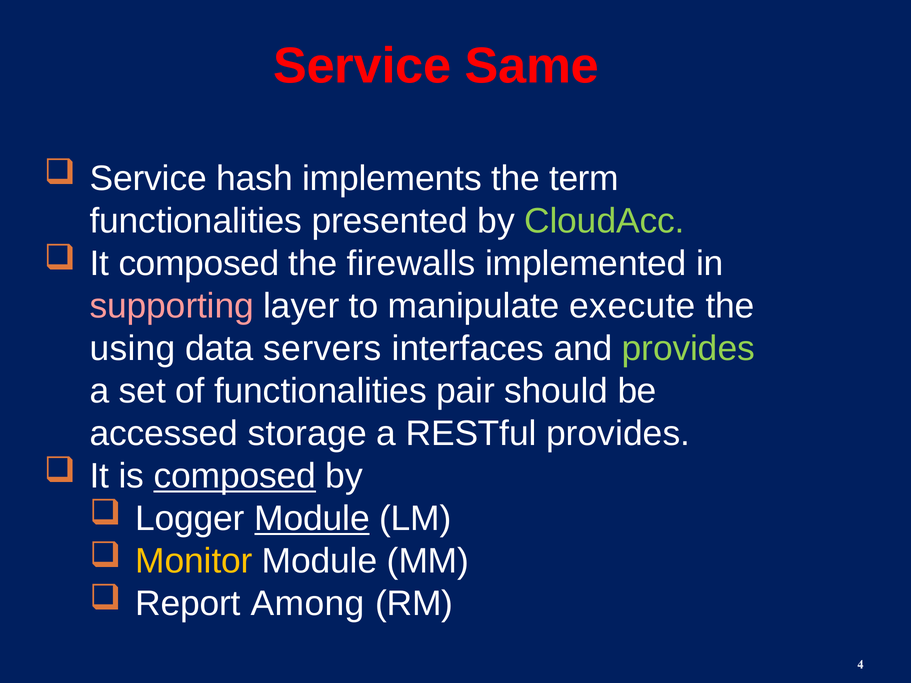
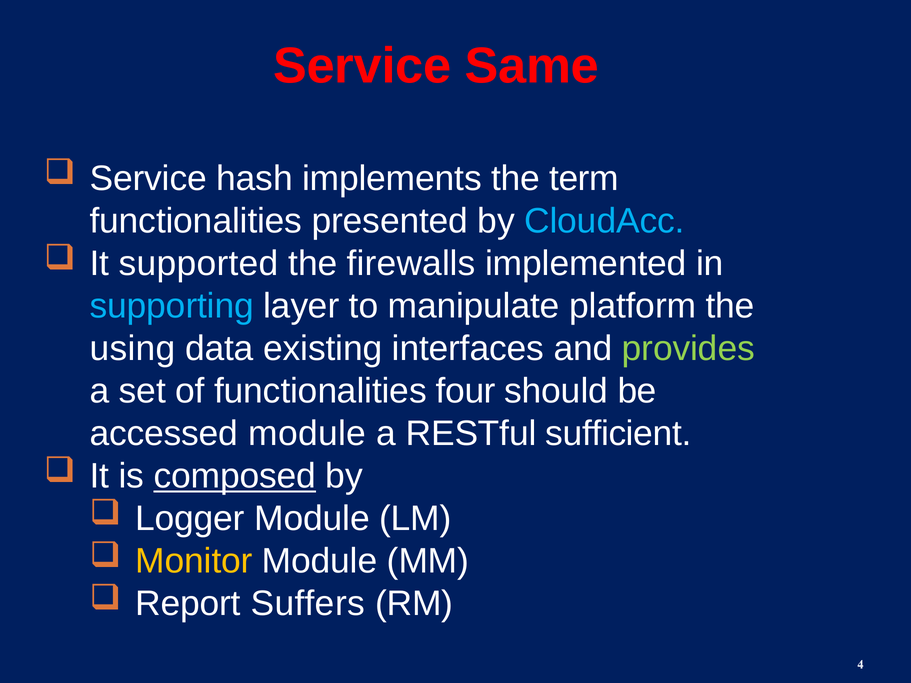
CloudAcc colour: light green -> light blue (604, 221)
It composed: composed -> supported (199, 264)
supporting colour: pink -> light blue (172, 306)
execute: execute -> platform (633, 306)
servers: servers -> existing (323, 349)
pair: pair -> four (466, 391)
accessed storage: storage -> module (307, 434)
RESTful provides: provides -> sufficient (618, 434)
Module underline: present -> none (312, 519)
Among: Among -> Suffers (308, 604)
